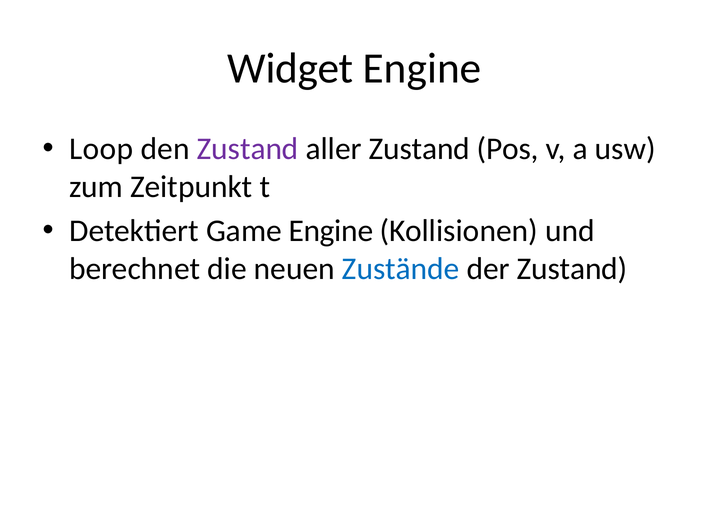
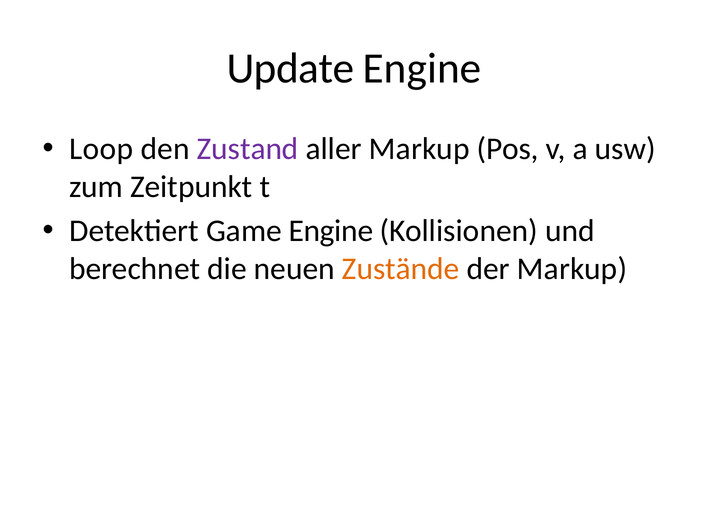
Widget: Widget -> Update (290, 69)
aller Zustand: Zustand -> Markup (419, 149)
Zustände colour: blue -> orange (401, 269)
der Zustand: Zustand -> Markup (572, 269)
